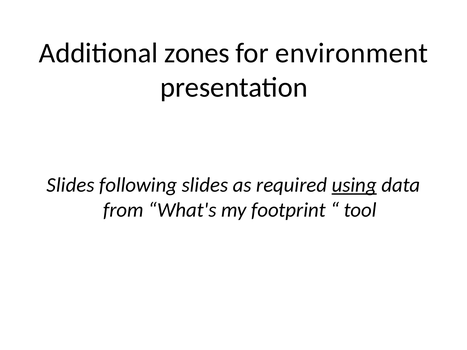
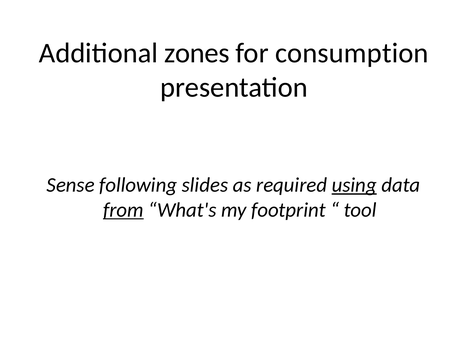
environment: environment -> consumption (352, 53)
Slides: Slides -> Sense (71, 185)
from underline: none -> present (123, 210)
